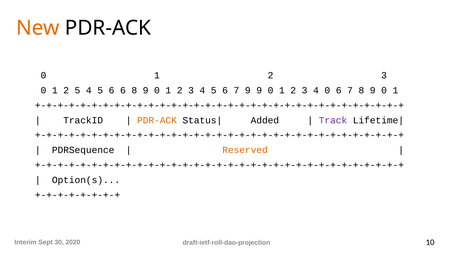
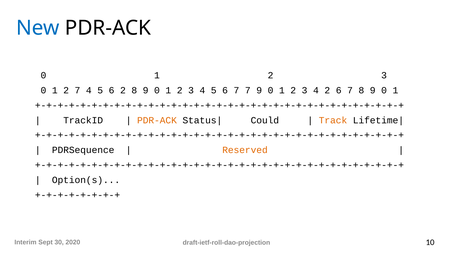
New colour: orange -> blue (38, 28)
2 5: 5 -> 7 (77, 90)
6 6: 6 -> 2 (123, 90)
7 9: 9 -> 7 (248, 90)
4 0: 0 -> 2 (327, 90)
Added: Added -> Could (265, 120)
Track colour: purple -> orange (333, 120)
